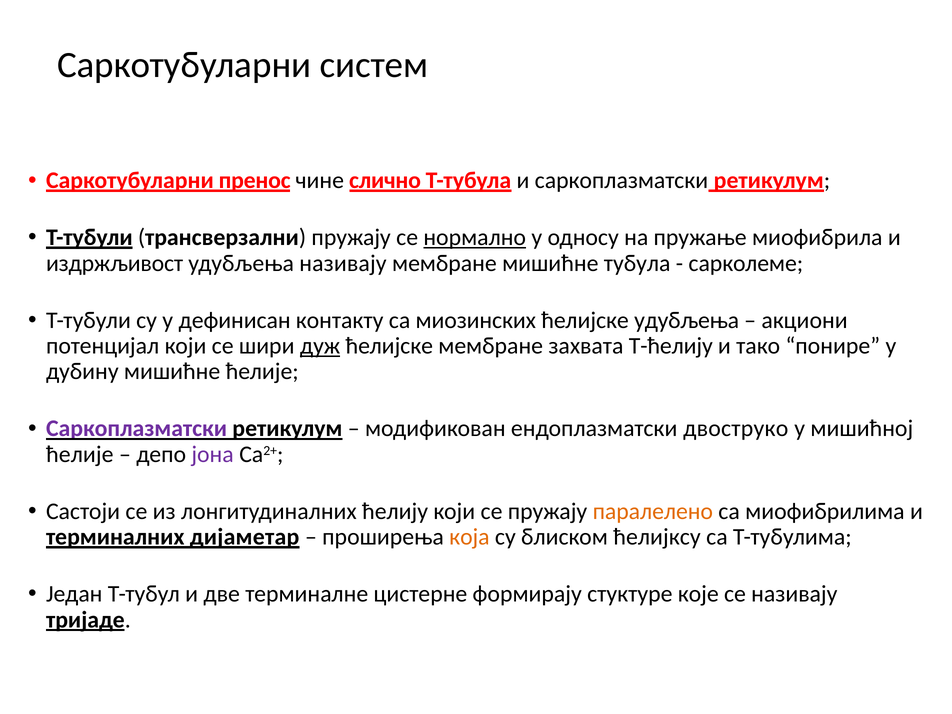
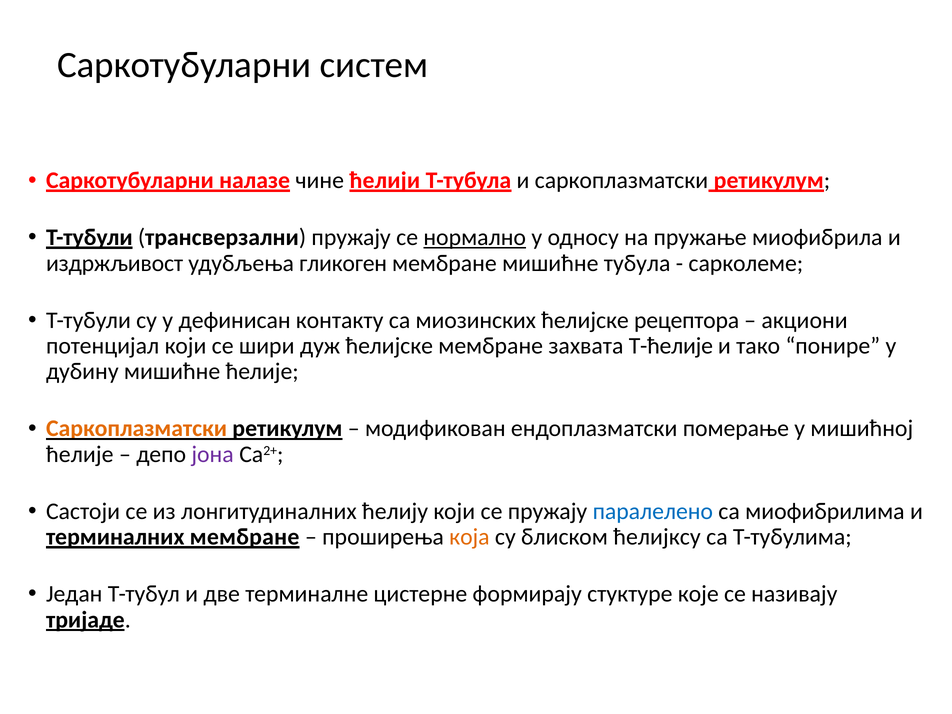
пренос: пренос -> налазе (255, 181)
слично: слично -> ћелији (385, 181)
удубљења називају: називају -> гликоген (343, 263)
ћелијске удубљења: удубљења -> рецептора (687, 320)
дуж underline: present -> none (320, 346)
Т-ћелију: Т-ћелију -> Т-ћелије (671, 346)
Саркоплазматски colour: purple -> orange (137, 429)
двоструко: двоструко -> померање (736, 429)
паралелено colour: orange -> blue (653, 511)
терминалних дијаметар: дијаметар -> мембране (245, 537)
